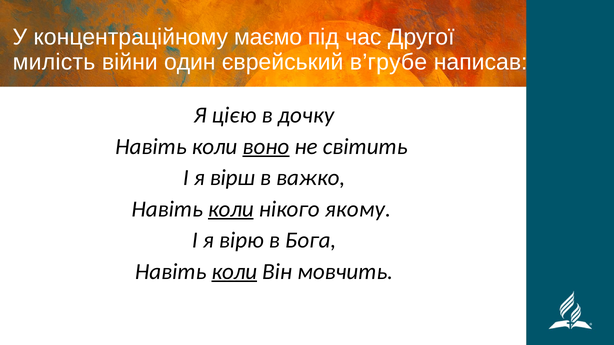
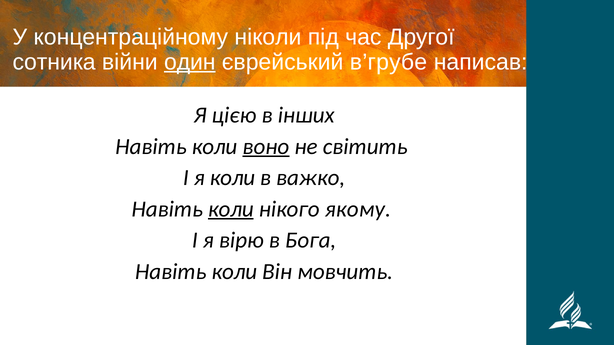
маємо: маємо -> ніколи (268, 37)
милість: милість -> сотника (54, 62)
один underline: none -> present (190, 62)
дочку: дочку -> інших (306, 115)
я вірш: вірш -> коли (232, 178)
коли underline: present -> none (234, 272)
